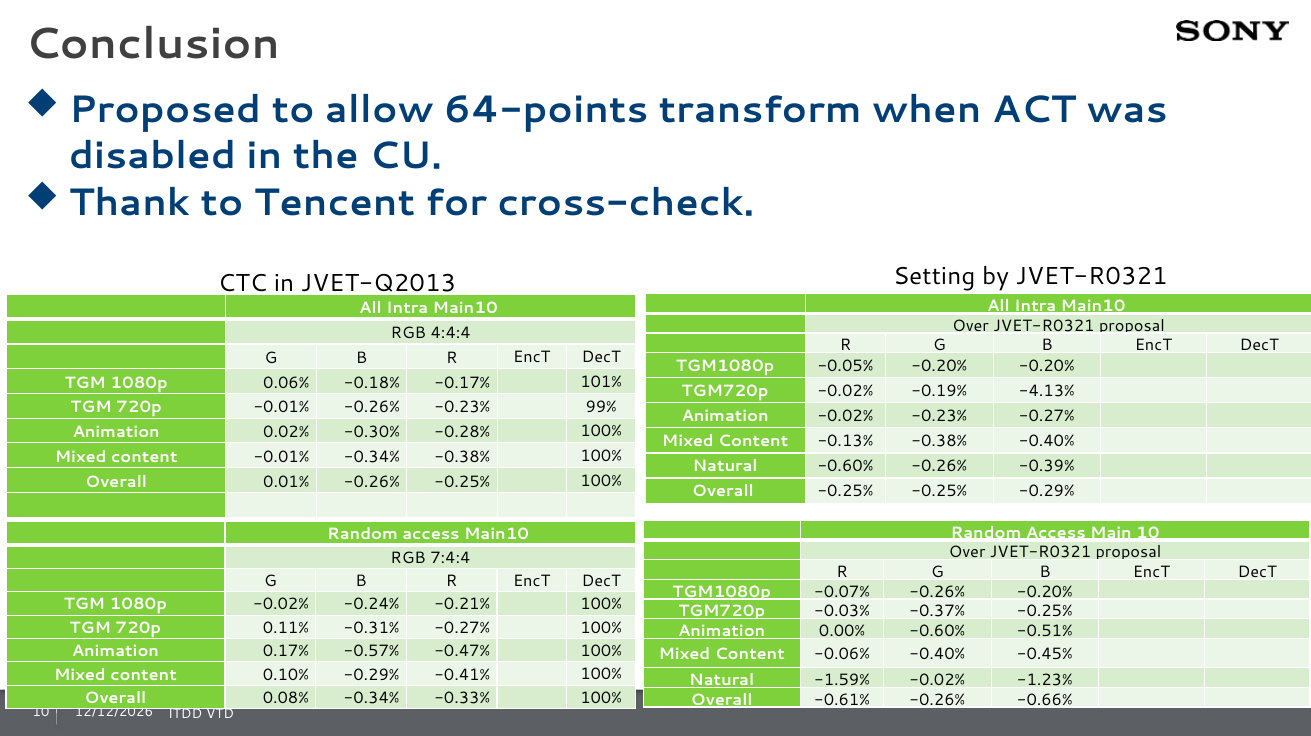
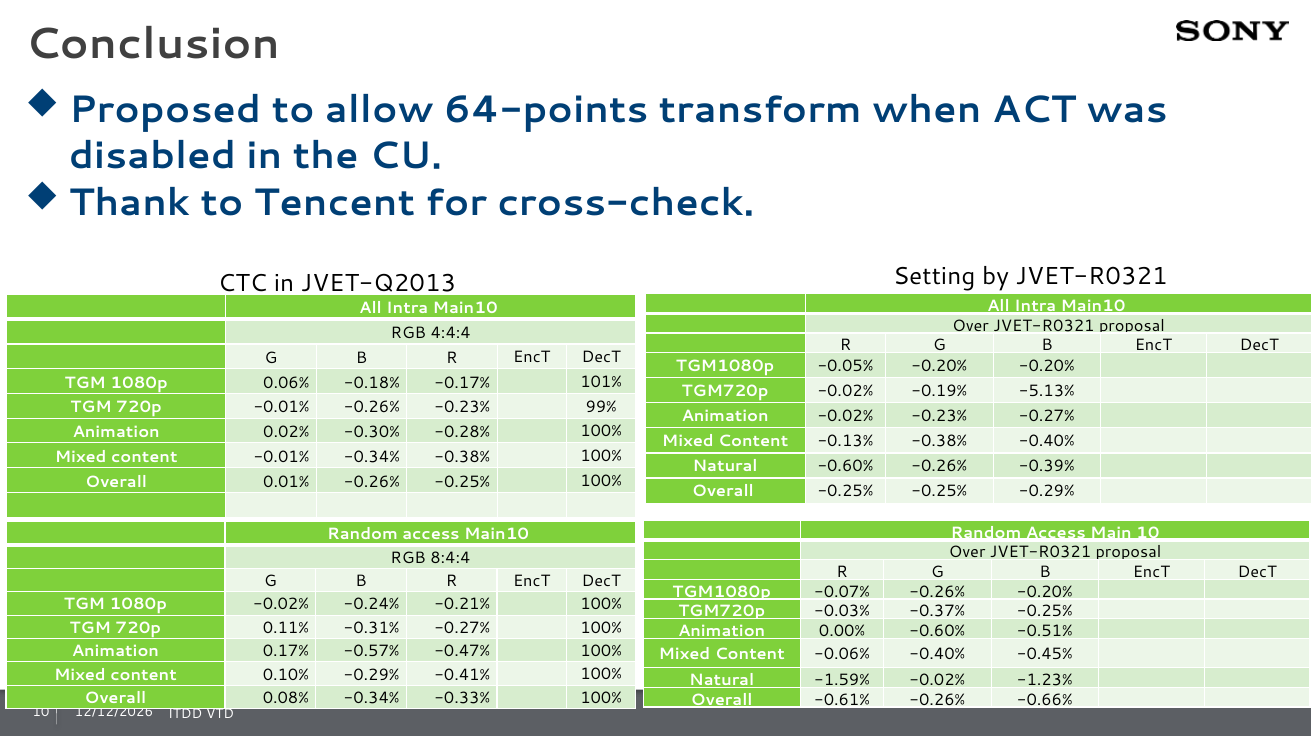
-4.13%: -4.13% -> -5.13% (1047, 391)
7:4:4: 7:4:4 -> 8:4:4 (450, 558)
